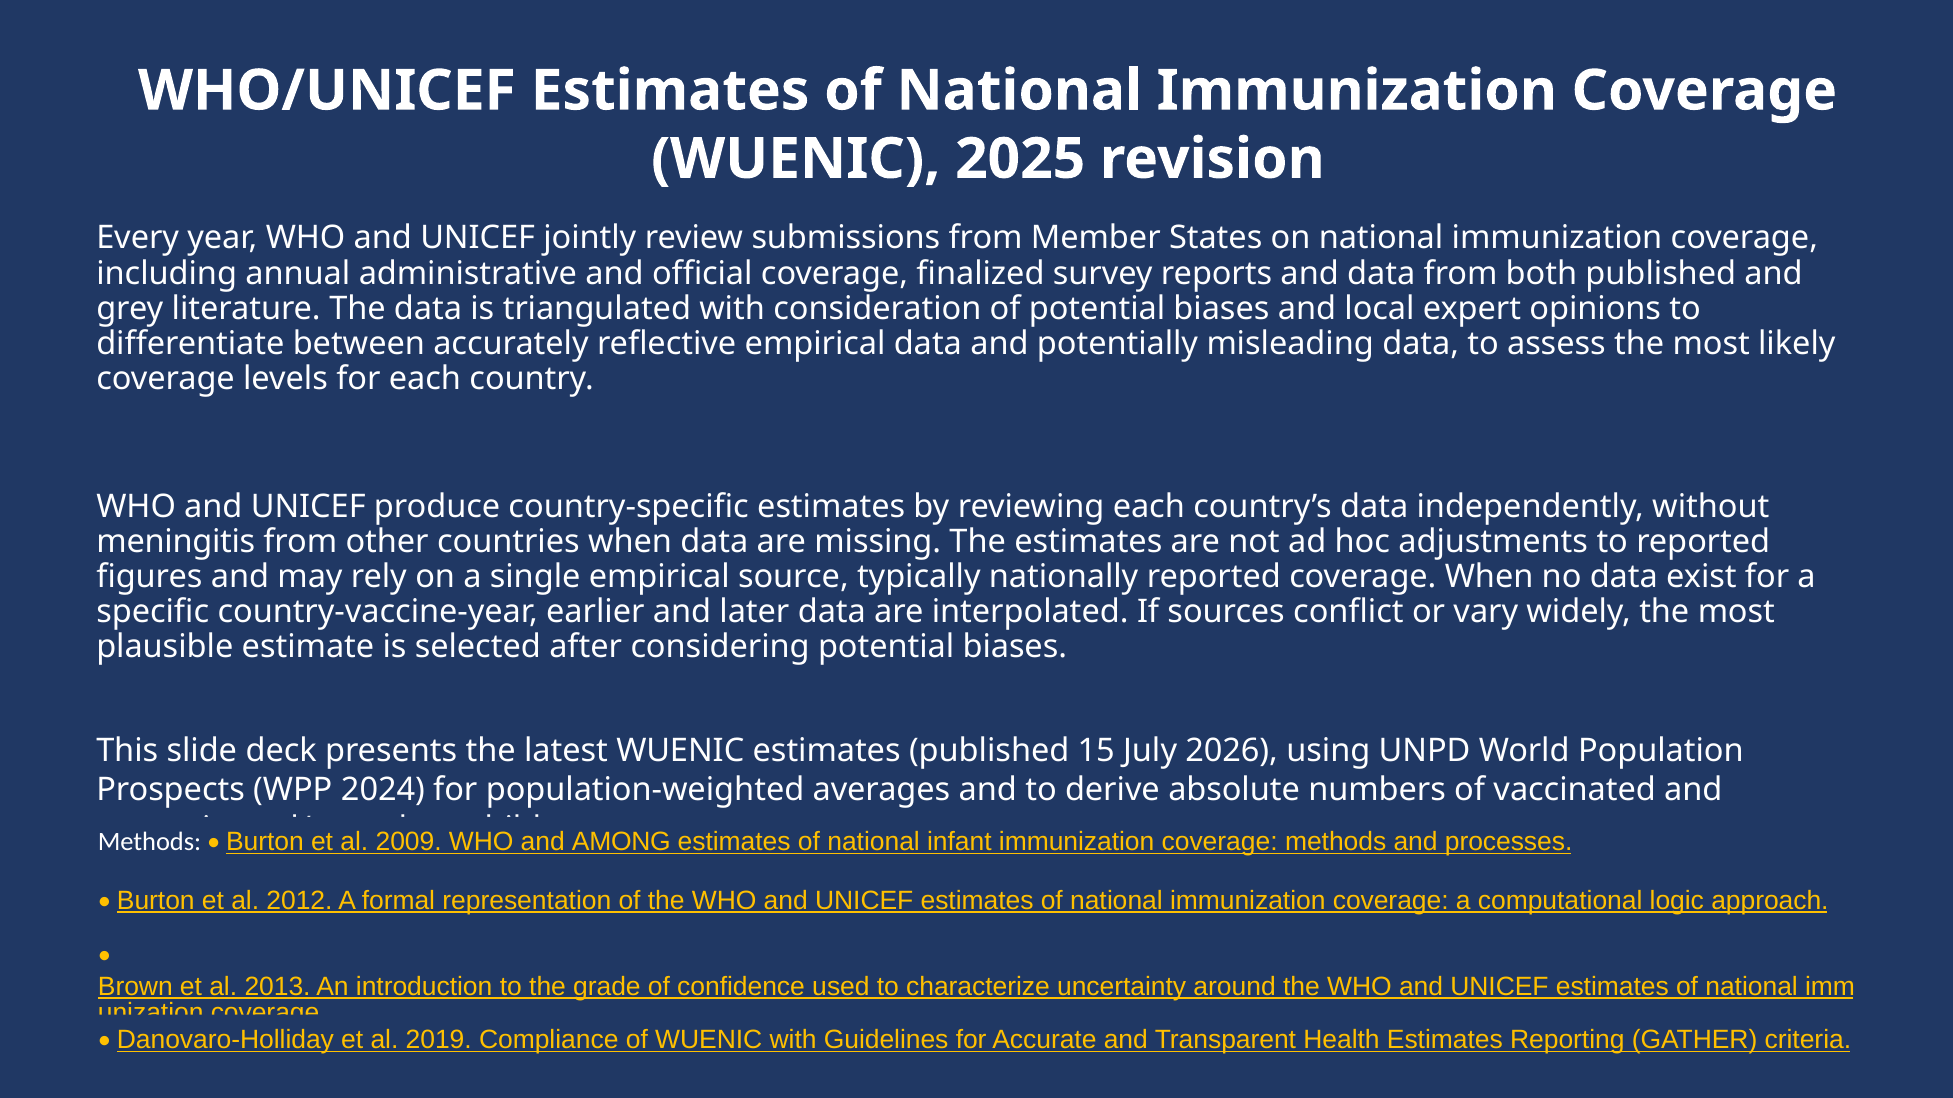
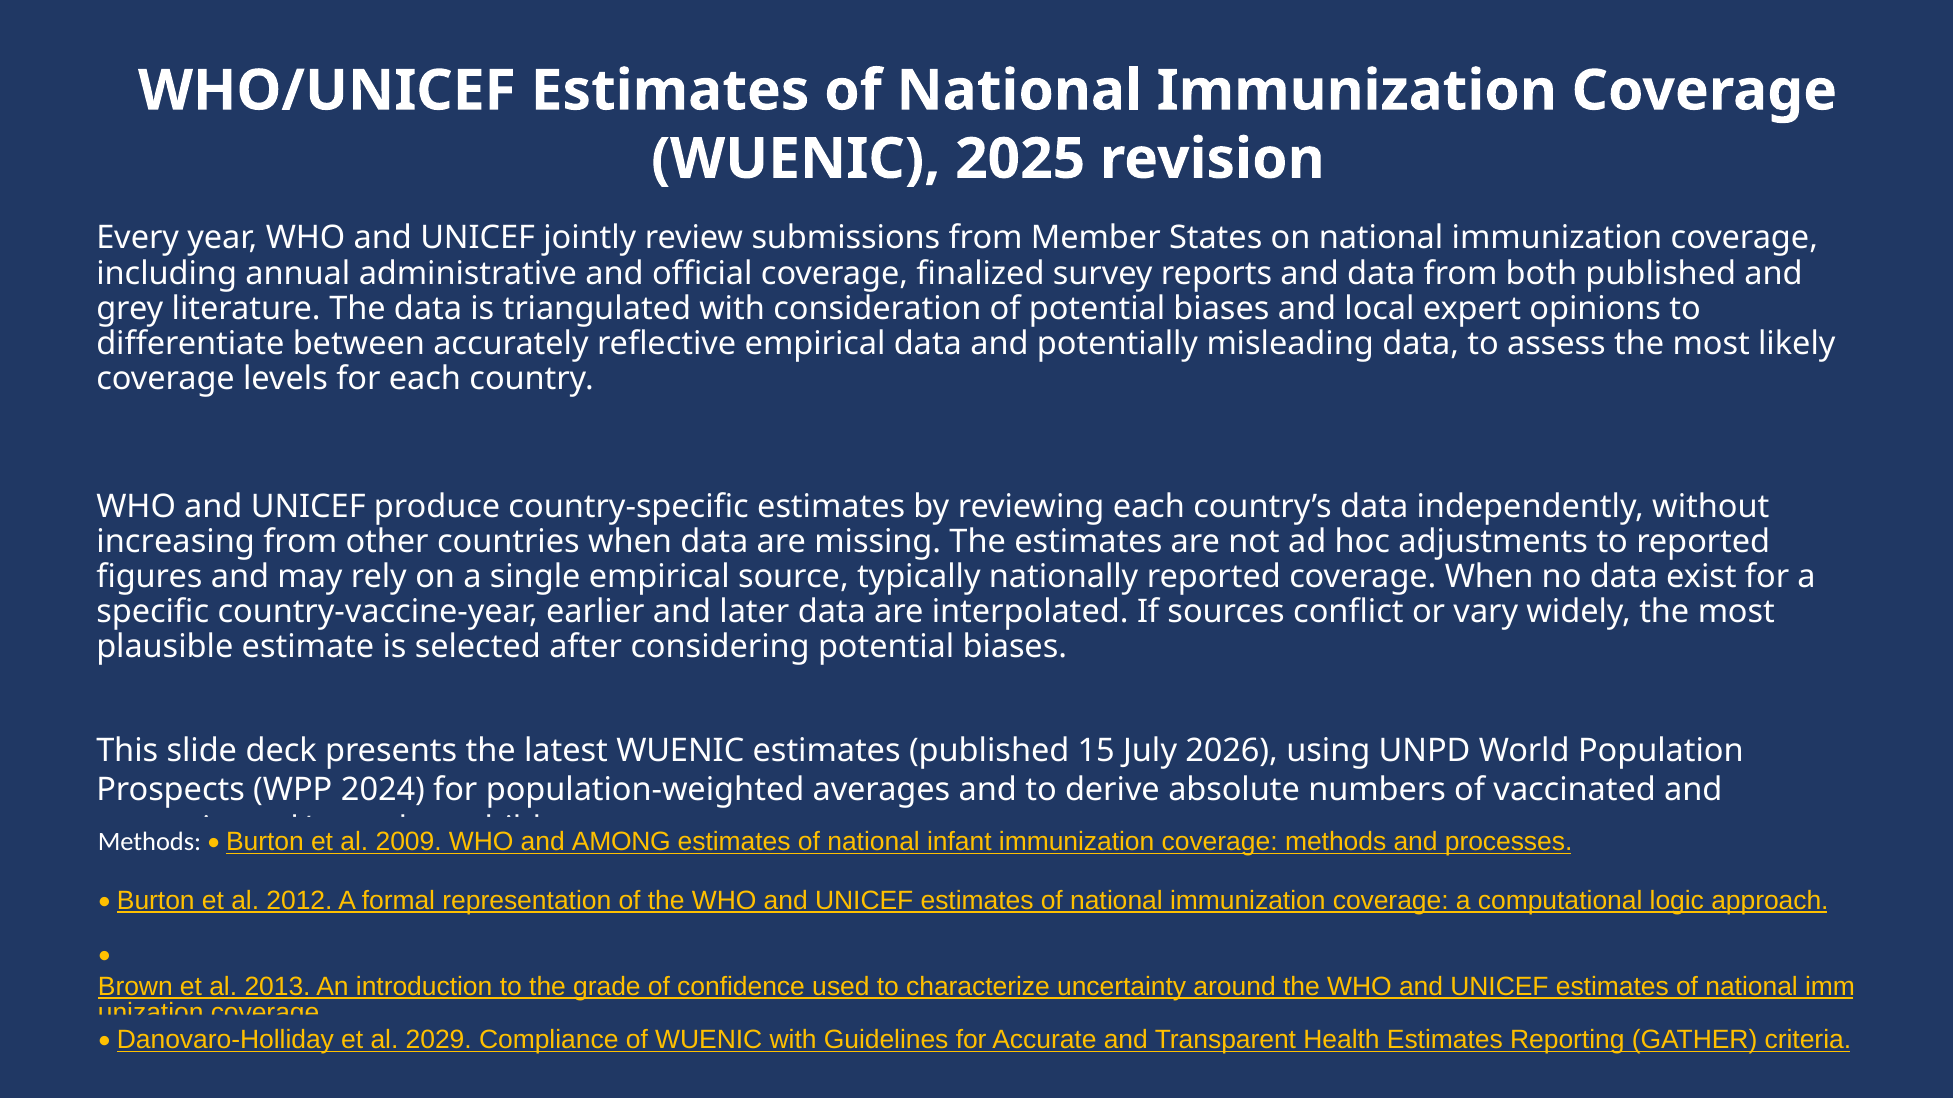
meningitis: meningitis -> increasing (176, 542)
2019: 2019 -> 2029 (439, 1040)
